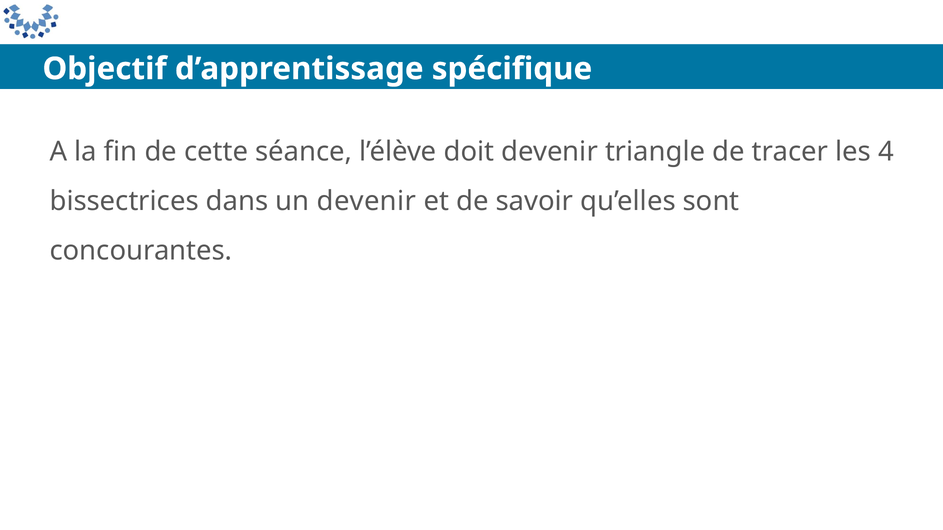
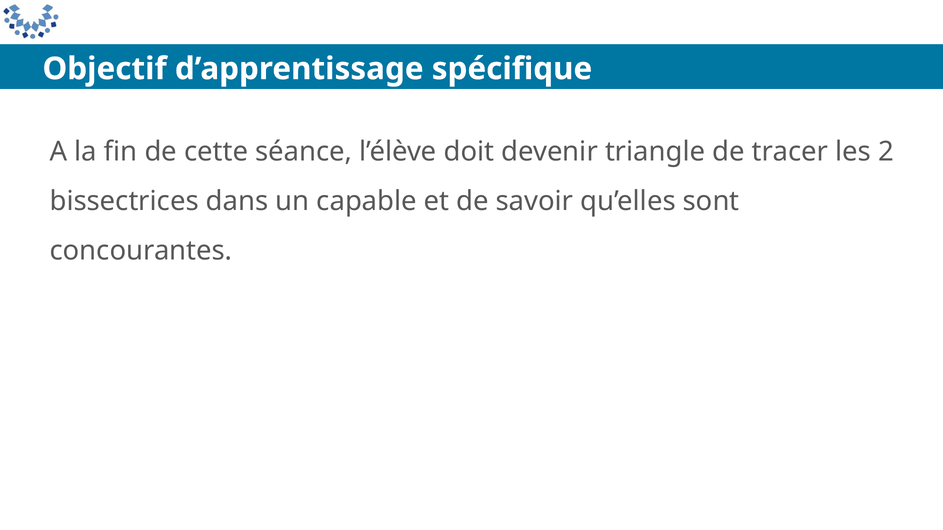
4: 4 -> 2 (886, 152)
un devenir: devenir -> capable (367, 201)
